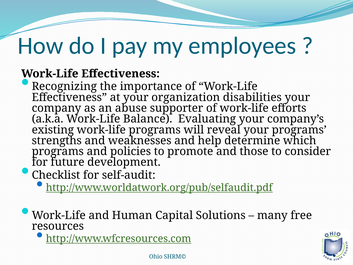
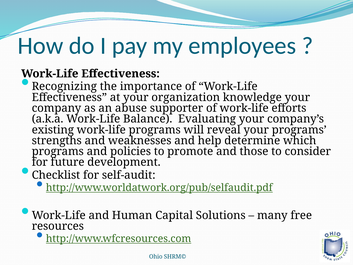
disabilities: disabilities -> knowledge (252, 97)
